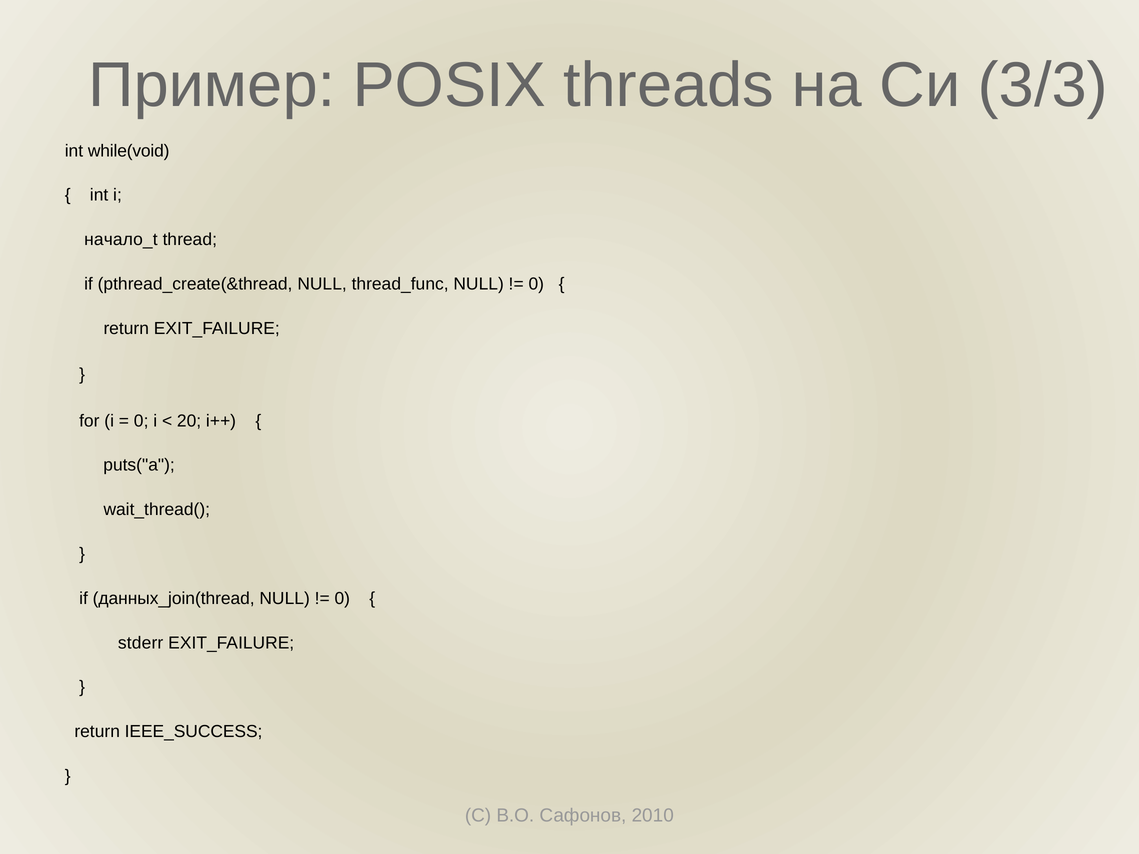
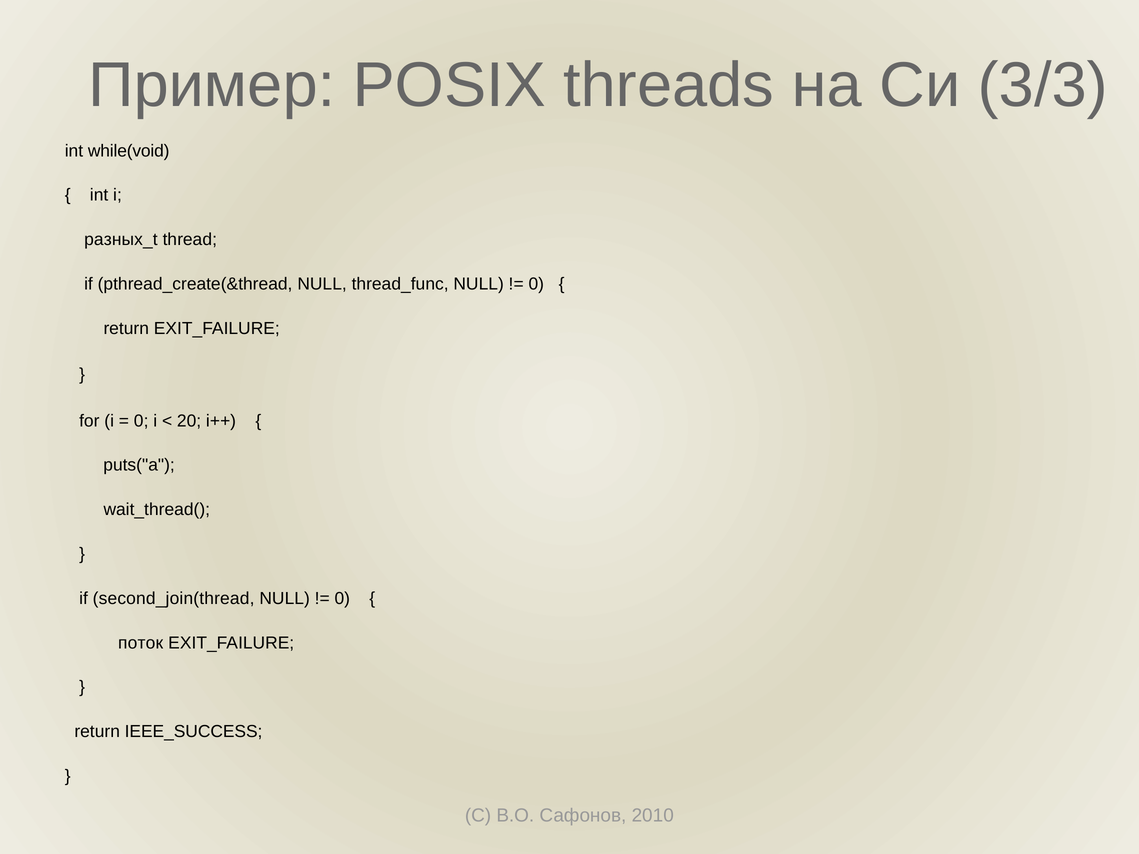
начало_t: начало_t -> разных_t (121, 240)
данных_join(thread: данных_join(thread -> second_join(thread (174, 599)
stderr: stderr -> поток (141, 643)
